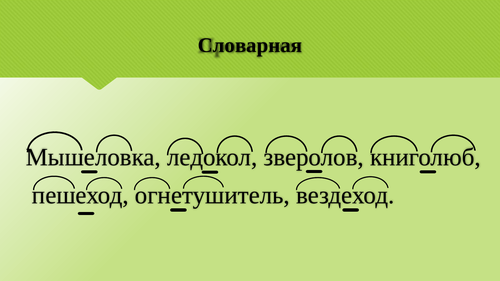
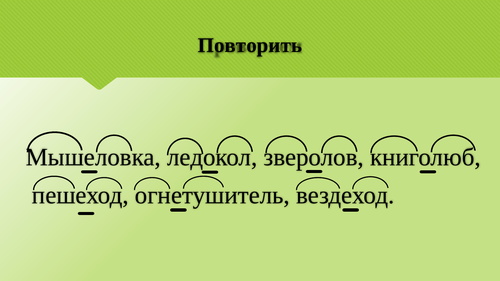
Словарная: Словарная -> Повторить (250, 45)
